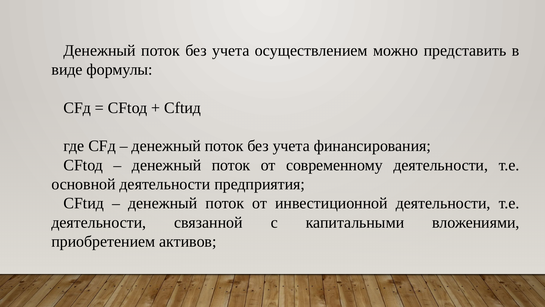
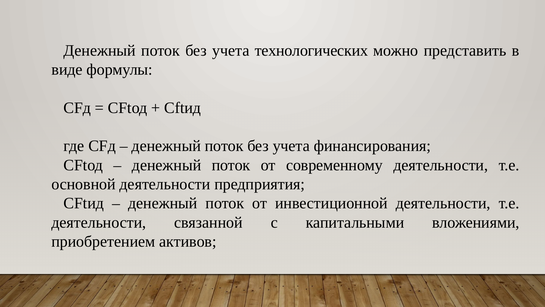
осуществлением: осуществлением -> технологических (311, 50)
